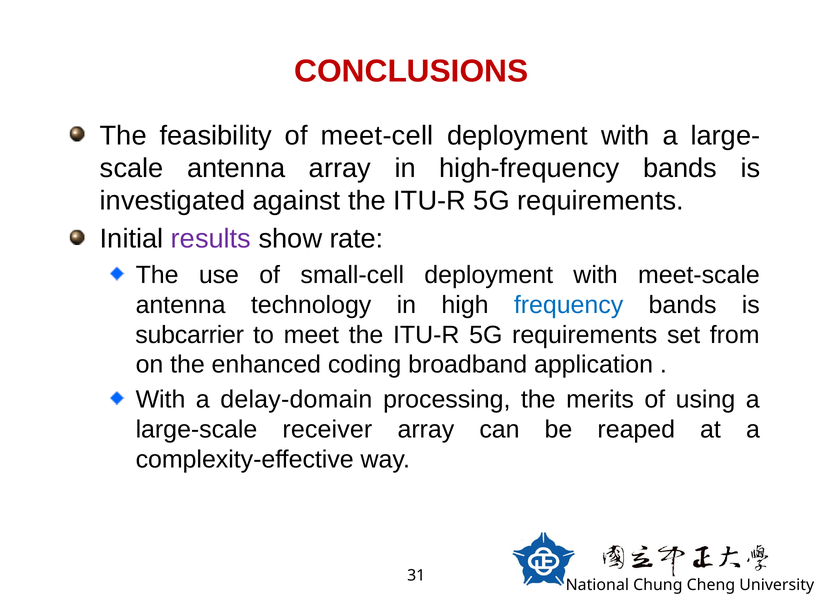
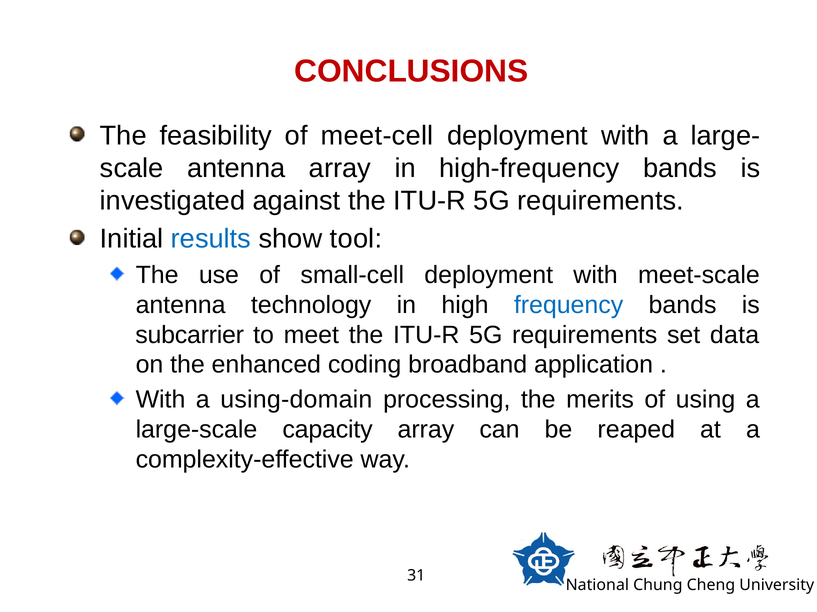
results colour: purple -> blue (211, 239)
rate: rate -> tool (356, 239)
from: from -> data (735, 335)
delay-domain: delay-domain -> using-domain (296, 400)
receiver: receiver -> capacity (328, 430)
